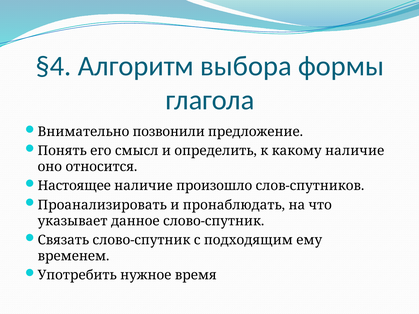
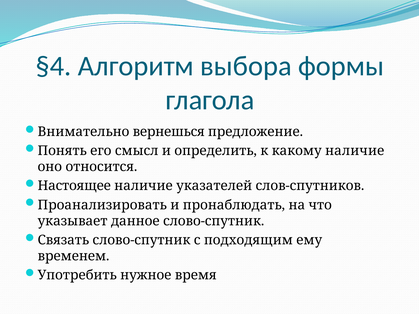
позвонили: позвонили -> вернешься (169, 132)
произошло: произошло -> указателей (214, 186)
